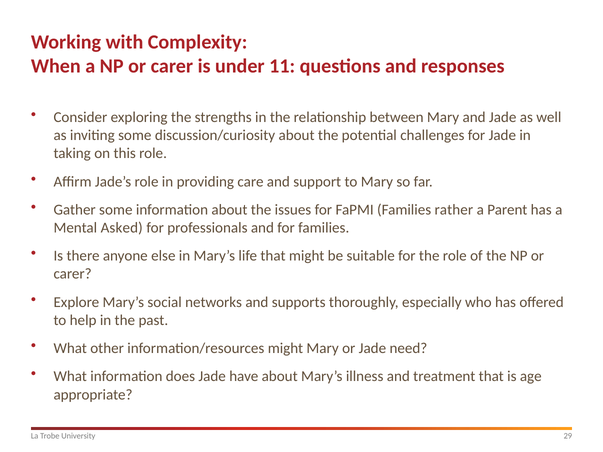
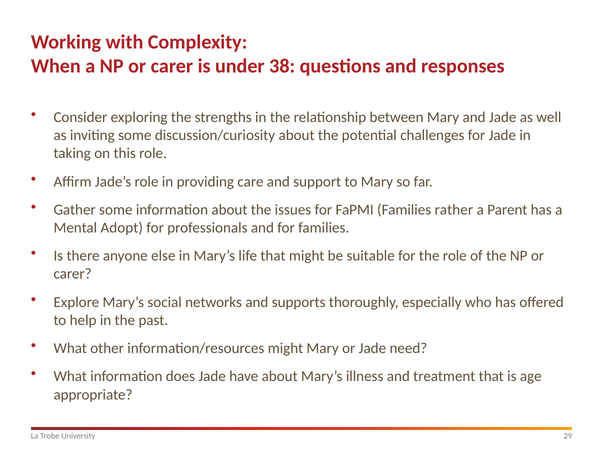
11: 11 -> 38 (282, 66)
Asked: Asked -> Adopt (122, 228)
